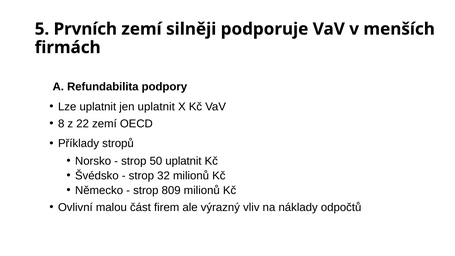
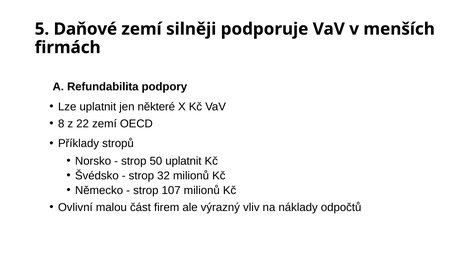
Prvních: Prvních -> Daňové (85, 29)
jen uplatnit: uplatnit -> některé (156, 107)
809: 809 -> 107 (171, 190)
